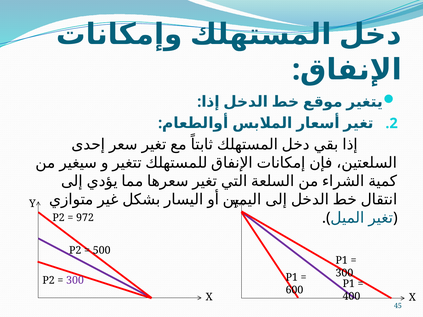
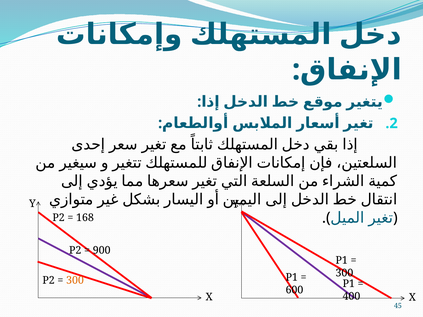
972: 972 -> 168 (85, 218)
500: 500 -> 900 (102, 251)
300 colour: purple -> orange (75, 281)
